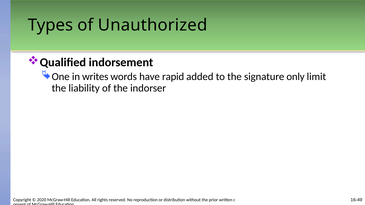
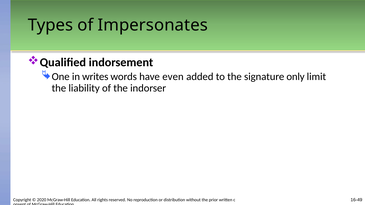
Unauthorized: Unauthorized -> Impersonates (153, 25)
rapid: rapid -> even (173, 77)
